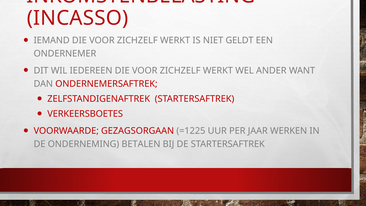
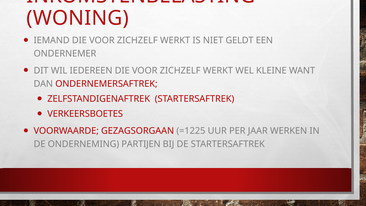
INCASSO: INCASSO -> WONING (78, 18)
ANDER: ANDER -> KLEINE (271, 71)
BETALEN: BETALEN -> PARTIJEN (141, 144)
